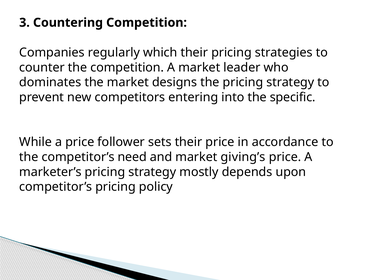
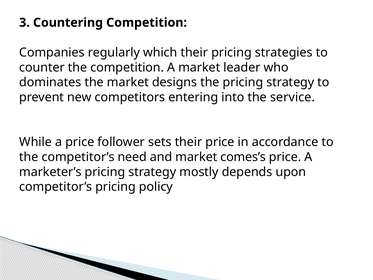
specific: specific -> service (293, 97)
giving’s: giving’s -> comes’s (243, 157)
